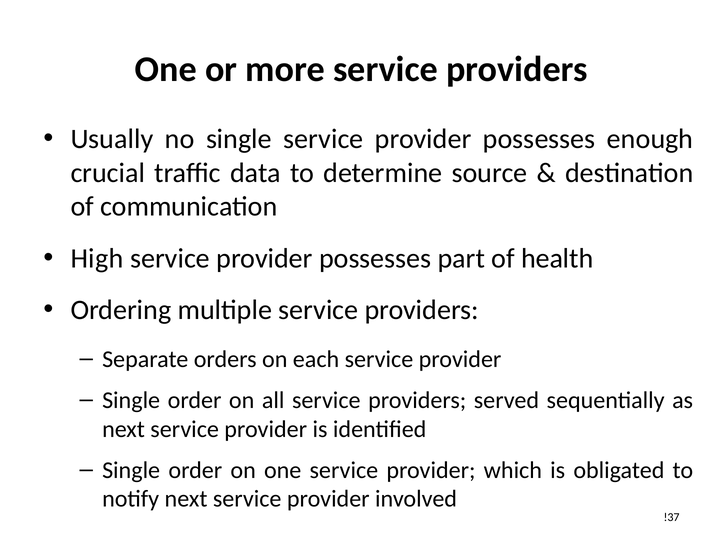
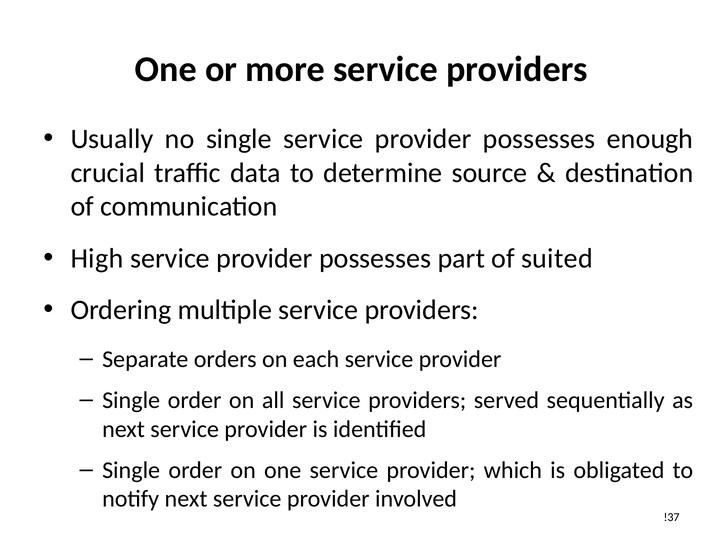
health: health -> suited (557, 258)
